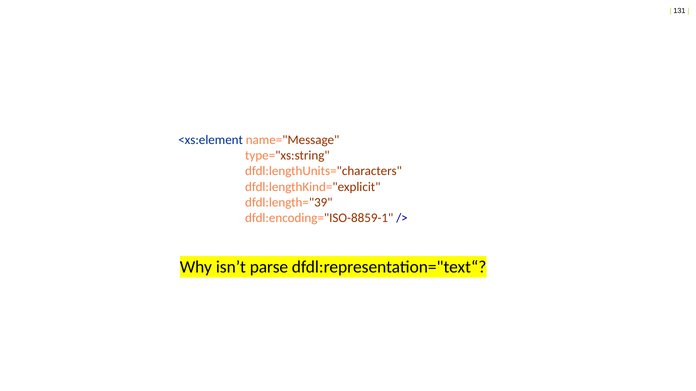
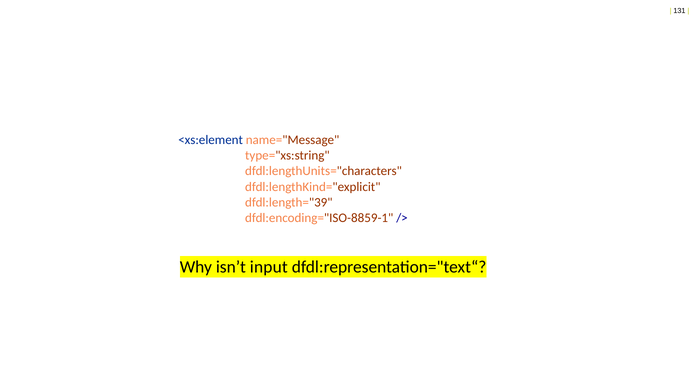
parse: parse -> input (269, 267)
